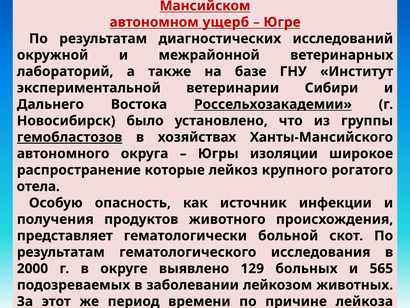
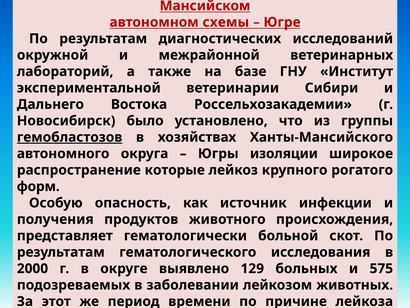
ущерб: ущерб -> схемы (226, 22)
Россельхозакадемии underline: present -> none (273, 104)
отела: отела -> форм (38, 186)
565: 565 -> 575 (381, 268)
